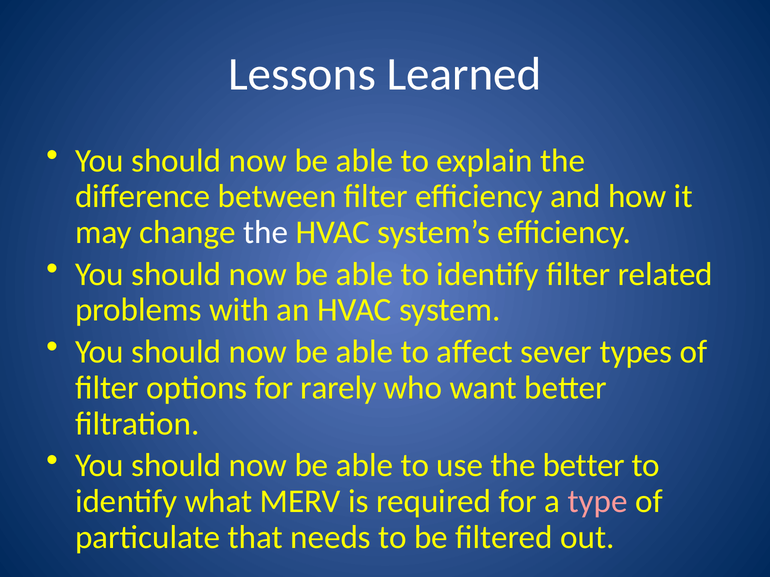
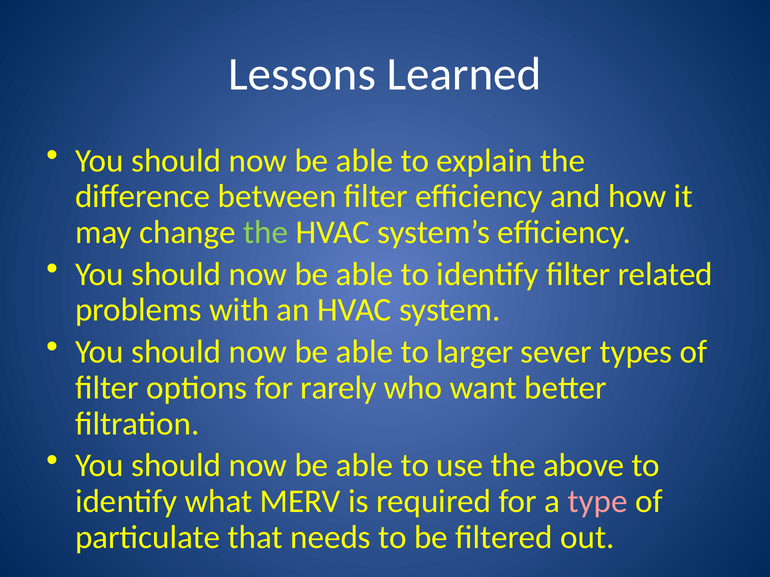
the colour: white -> light green (266, 232)
affect: affect -> larger (475, 352)
the better: better -> above (584, 466)
